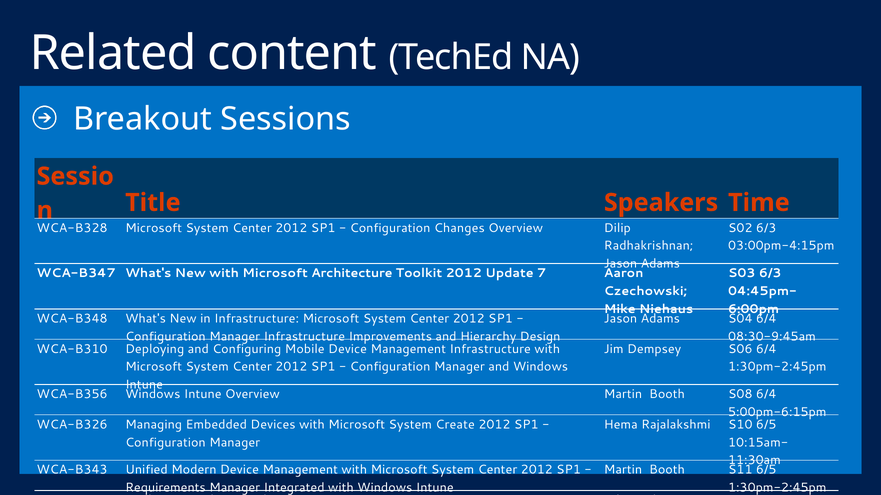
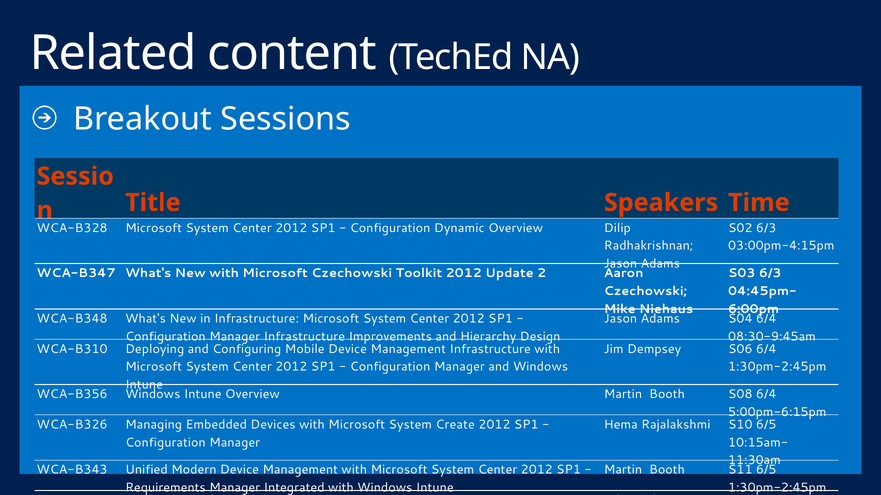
Changes: Changes -> Dynamic (459, 228)
Microsoft Architecture: Architecture -> Czechowski (352, 274)
7: 7 -> 2 (542, 274)
